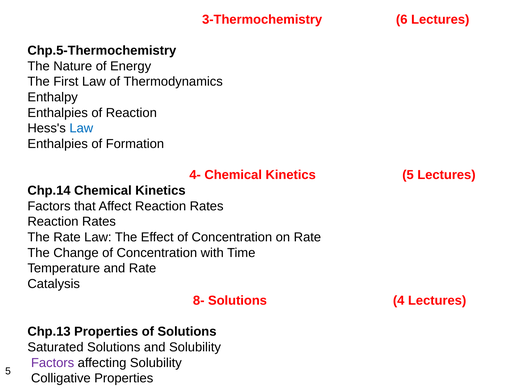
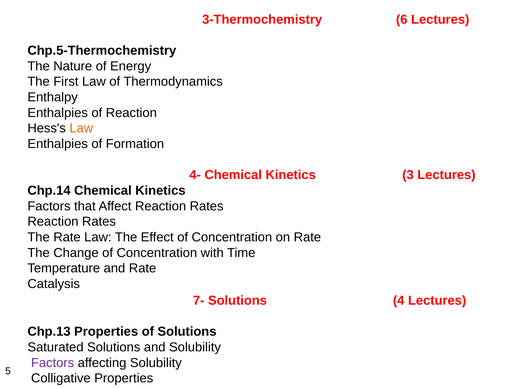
Law colour: blue -> orange (81, 128)
Kinetics 5: 5 -> 3 (408, 175)
8-: 8- -> 7- (199, 300)
